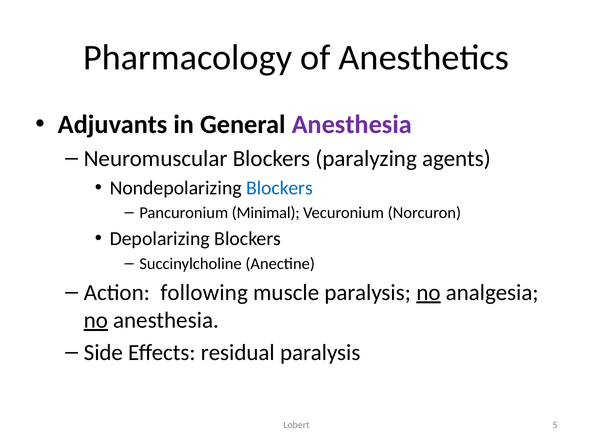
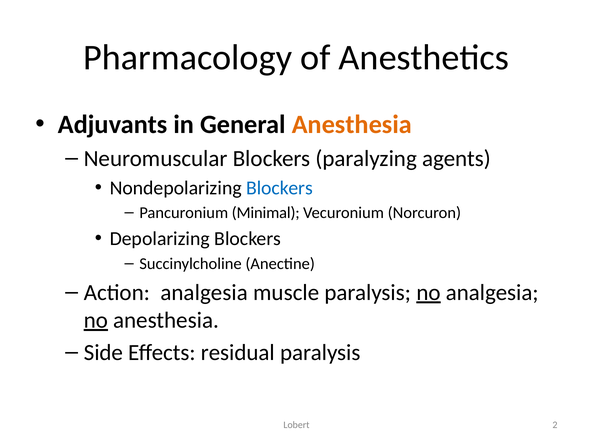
Anesthesia colour: purple -> orange (352, 124)
Action following: following -> analgesia (204, 292)
5: 5 -> 2 (555, 425)
